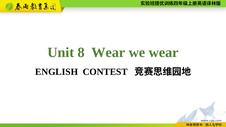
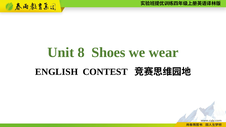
8 Wear: Wear -> Shoes (108, 53)
